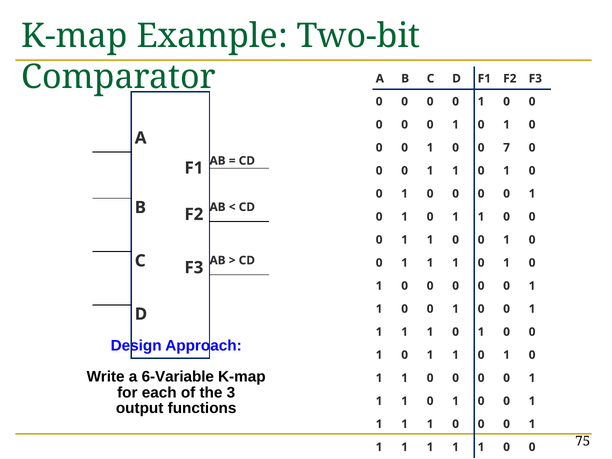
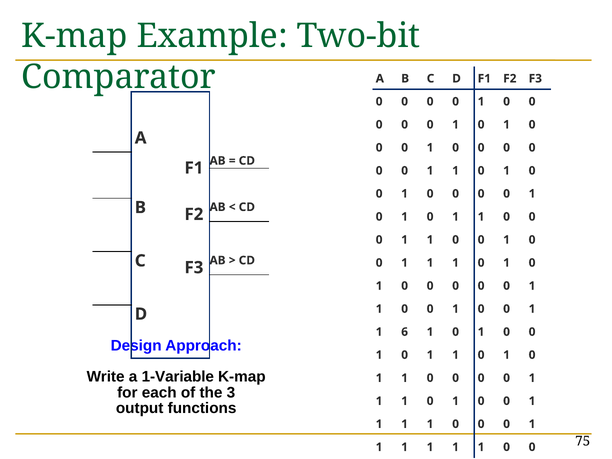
7: 7 -> 0 (507, 148)
1: 1 -> 6 (405, 332)
6-Variable: 6-Variable -> 1-Variable (178, 377)
